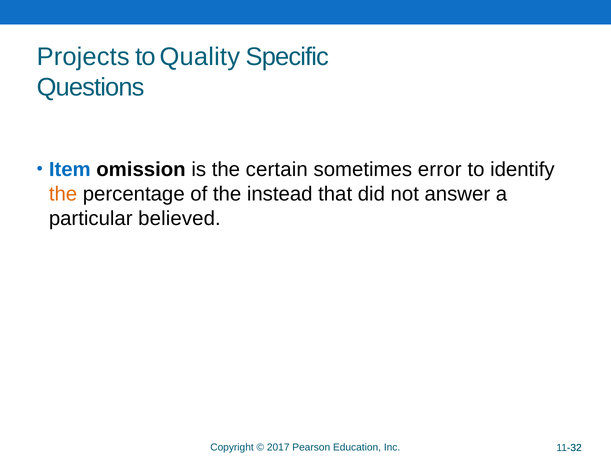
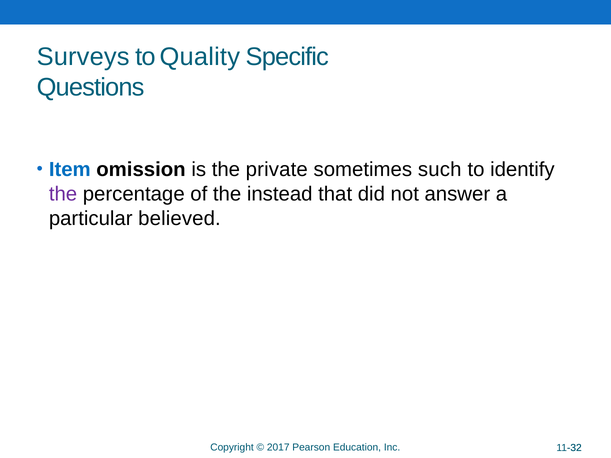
Projects: Projects -> Surveys (83, 57)
certain: certain -> private (277, 170)
error: error -> such (440, 170)
the colour: orange -> purple (63, 194)
